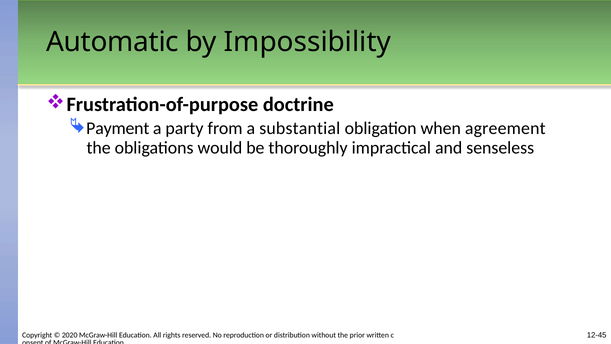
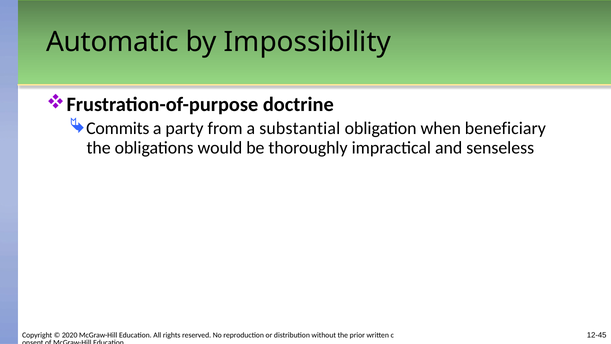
Payment: Payment -> Commits (118, 128)
agreement: agreement -> beneficiary (505, 128)
